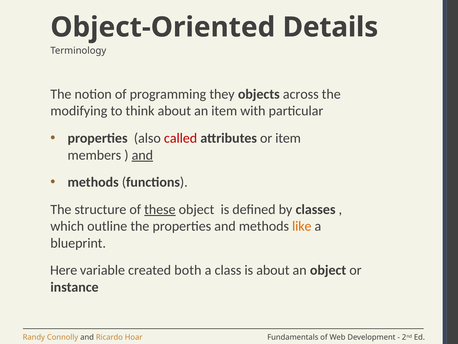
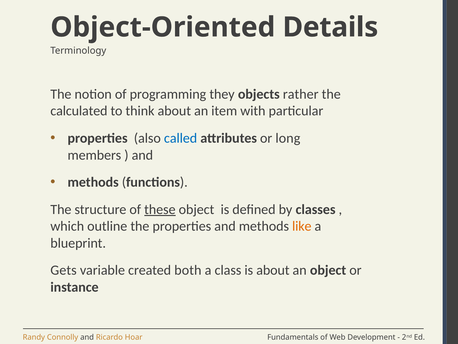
across: across -> rather (301, 94)
modifying: modifying -> calculated (79, 111)
called colour: red -> blue (181, 138)
or item: item -> long (288, 138)
and underline: present -> none (142, 155)
Here: Here -> Gets (64, 270)
